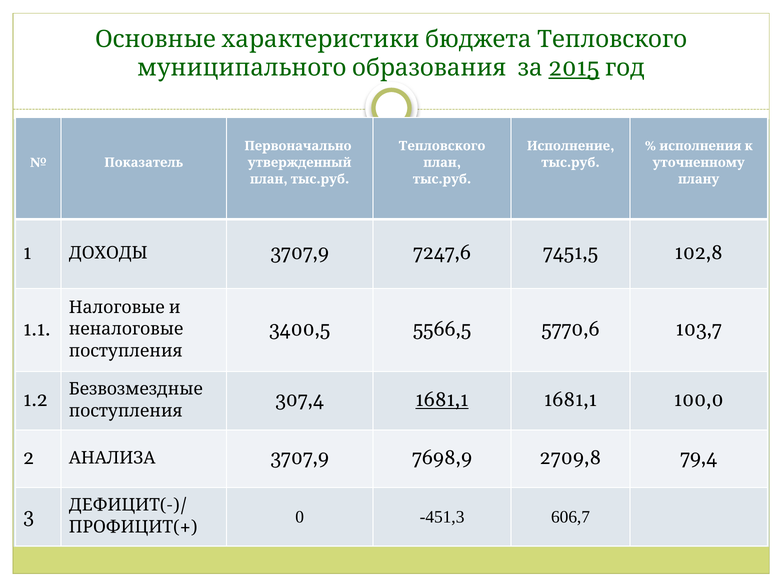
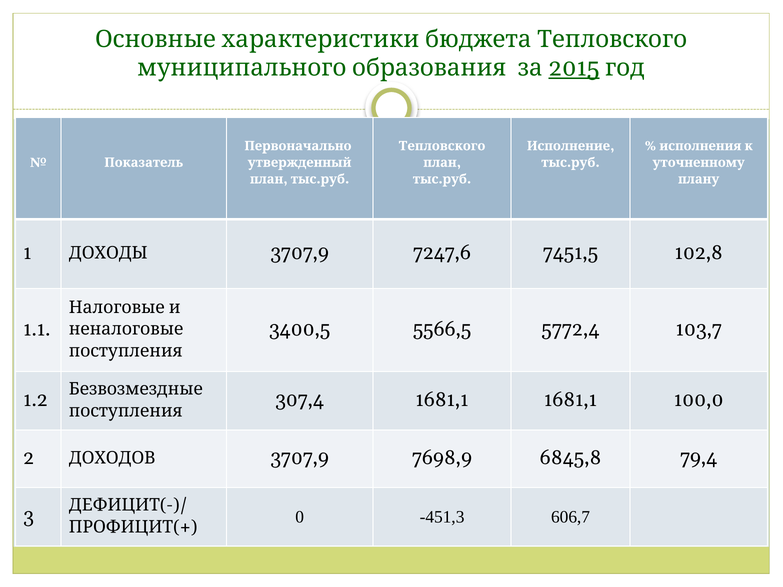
5770,6: 5770,6 -> 5772,4 (570, 329)
1681,1 underline: present -> none (442, 400)
АНАЛИЗА: АНАЛИЗА -> ДОХОДОВ (112, 458)
2709,8: 2709,8 -> 6845,8 (571, 458)
